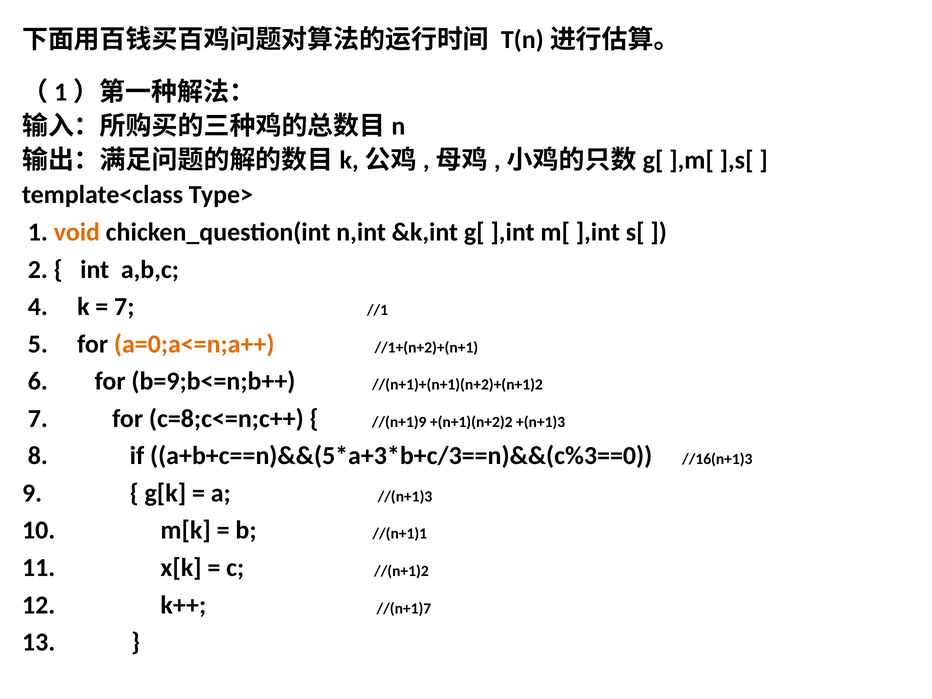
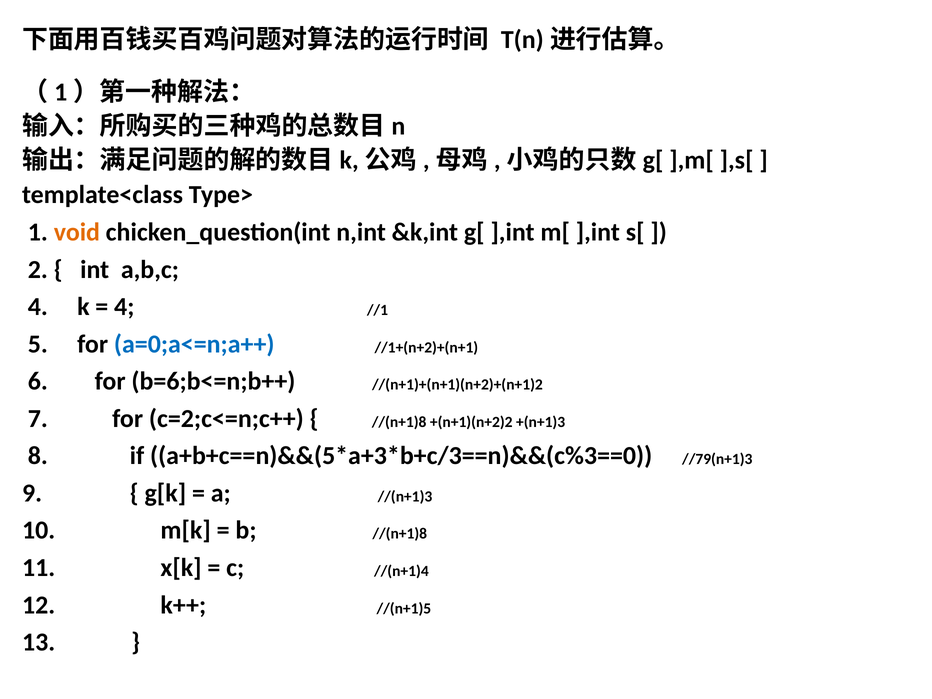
7: 7 -> 4 (124, 307)
a=0;a<=n;a++ colour: orange -> blue (194, 344)
b=9;b<=n;b++: b=9;b<=n;b++ -> b=6;b<=n;b++ (213, 381)
c=8;c<=n;c++: c=8;c<=n;c++ -> c=2;c<=n;c++ (226, 419)
//(n+1)9: //(n+1)9 -> //(n+1)8 (399, 422)
//16(n+1)3: //16(n+1)3 -> //79(n+1)3 (717, 459)
b //(n+1)1: //(n+1)1 -> //(n+1)8 (400, 534)
//(n+1)2: //(n+1)2 -> //(n+1)4 (401, 571)
//(n+1)7: //(n+1)7 -> //(n+1)5 (404, 608)
